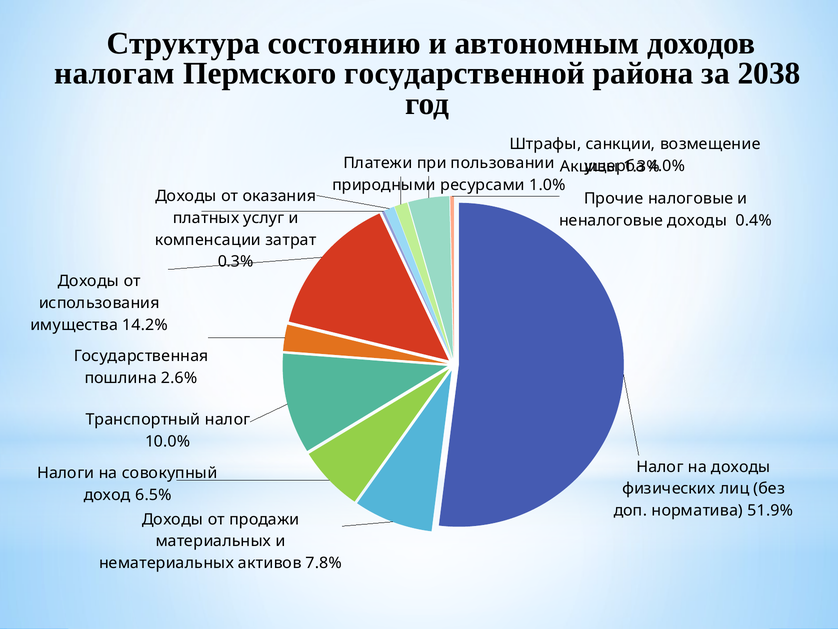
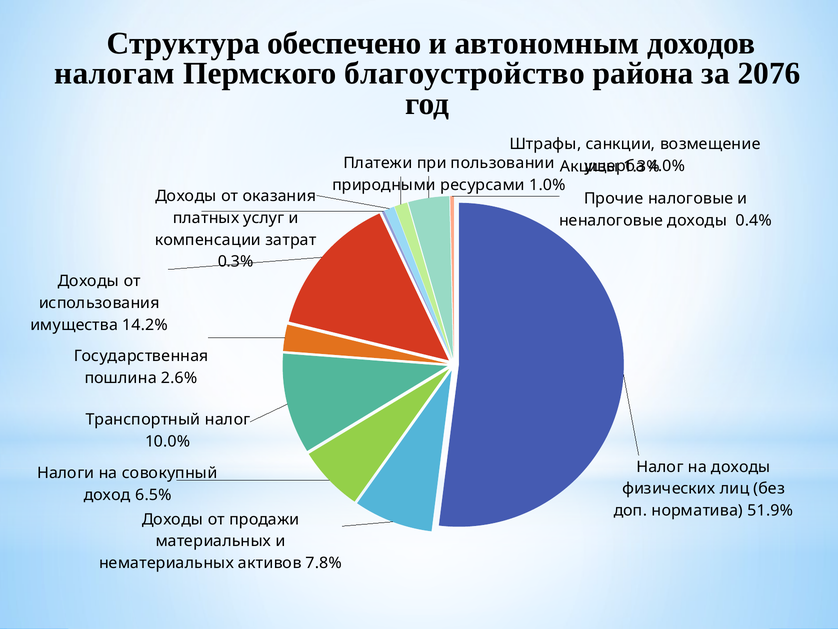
состоянию: состоянию -> обеспечено (344, 43)
государственной: государственной -> благоустройство (465, 73)
2038: 2038 -> 2076 (769, 73)
